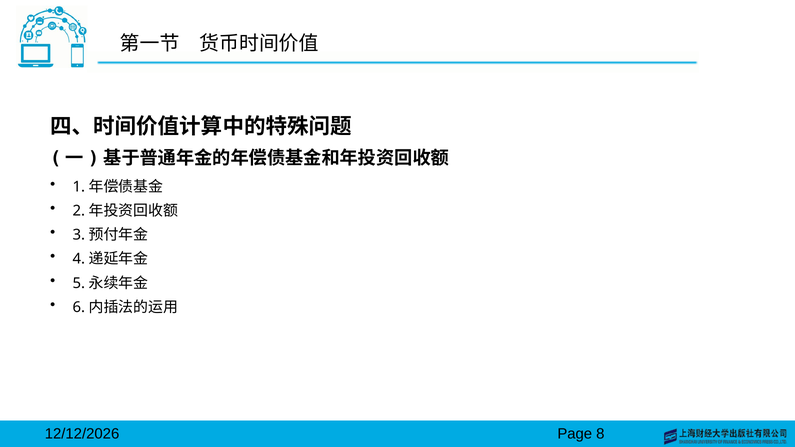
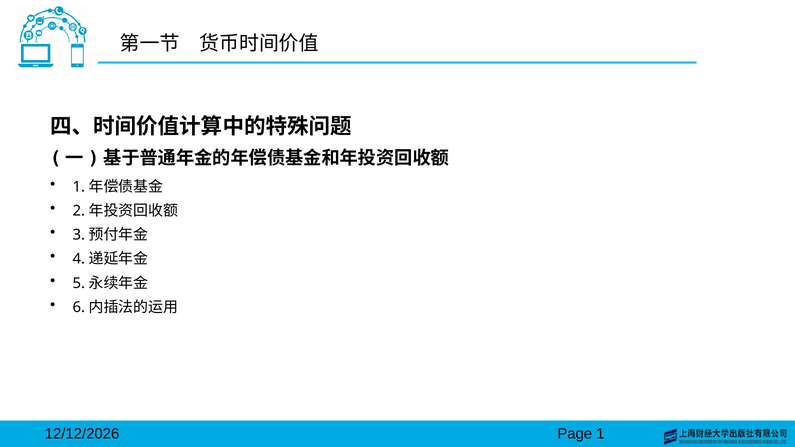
8: 8 -> 1 (600, 434)
